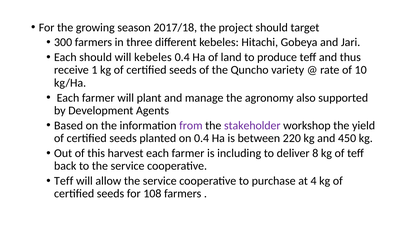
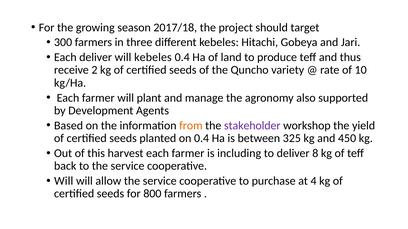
Each should: should -> deliver (96, 57)
1: 1 -> 2 (94, 70)
from colour: purple -> orange (191, 126)
220: 220 -> 325 (292, 139)
Teff: Teff -> Will (64, 181)
108: 108 -> 800 (152, 194)
